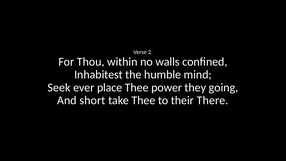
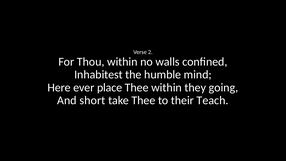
Seek: Seek -> Here (59, 87)
Thee power: power -> within (167, 87)
There: There -> Teach (213, 100)
